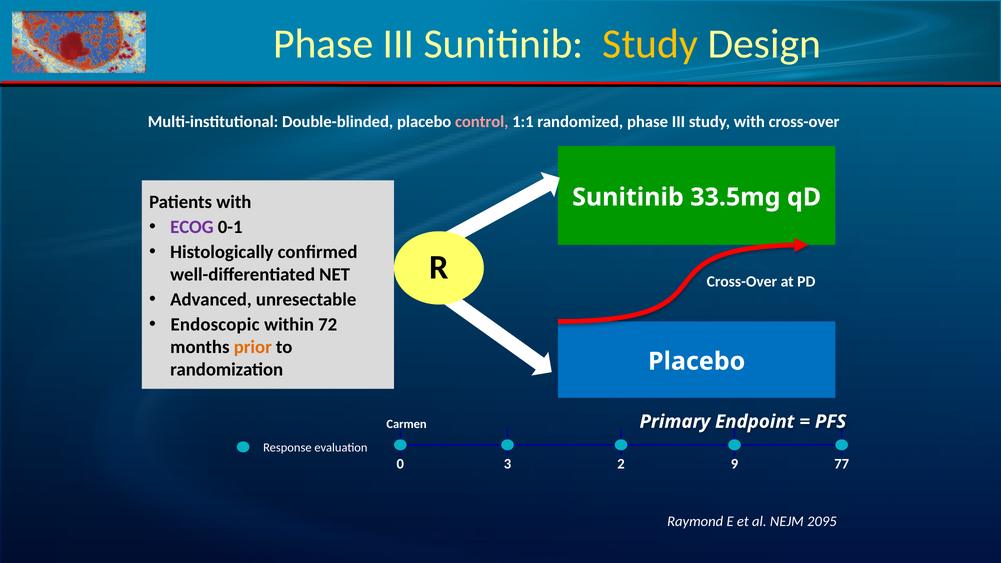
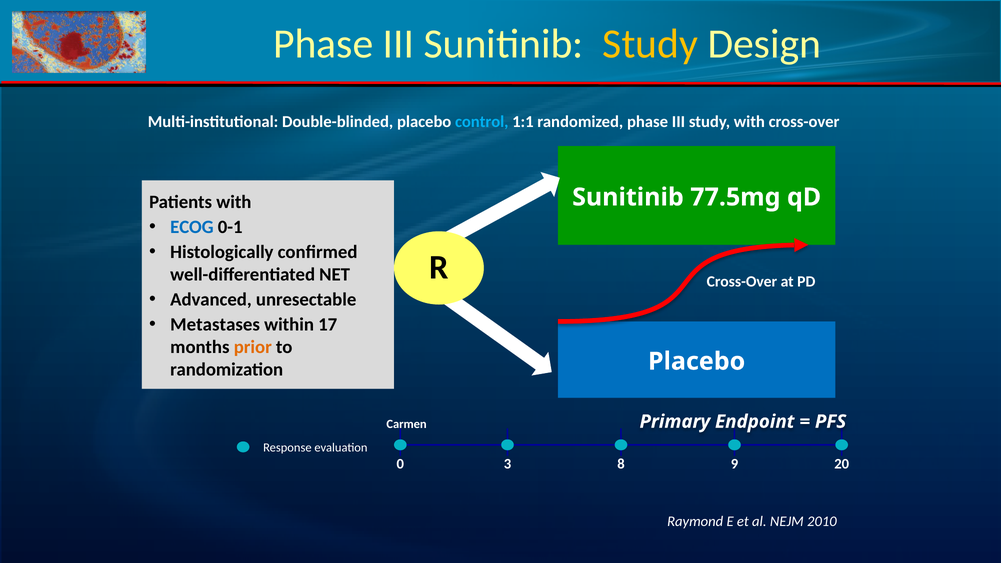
control colour: pink -> light blue (482, 122)
33.5mg: 33.5mg -> 77.5mg (735, 197)
ECOG colour: purple -> blue (192, 227)
Endoscopic: Endoscopic -> Metastases (215, 325)
72: 72 -> 17 (328, 325)
2: 2 -> 8 (621, 464)
77: 77 -> 20 (842, 464)
2095: 2095 -> 2010 (822, 522)
